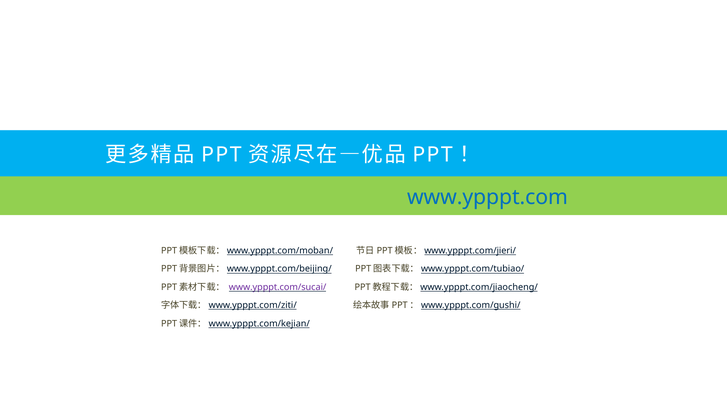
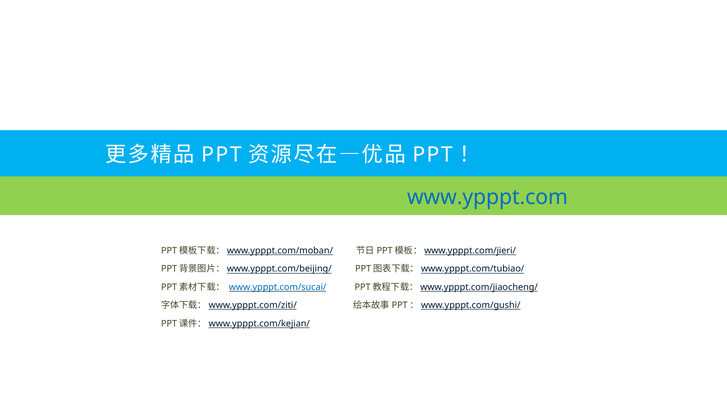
www.ypppt.com/sucai/ colour: purple -> blue (278, 287)
